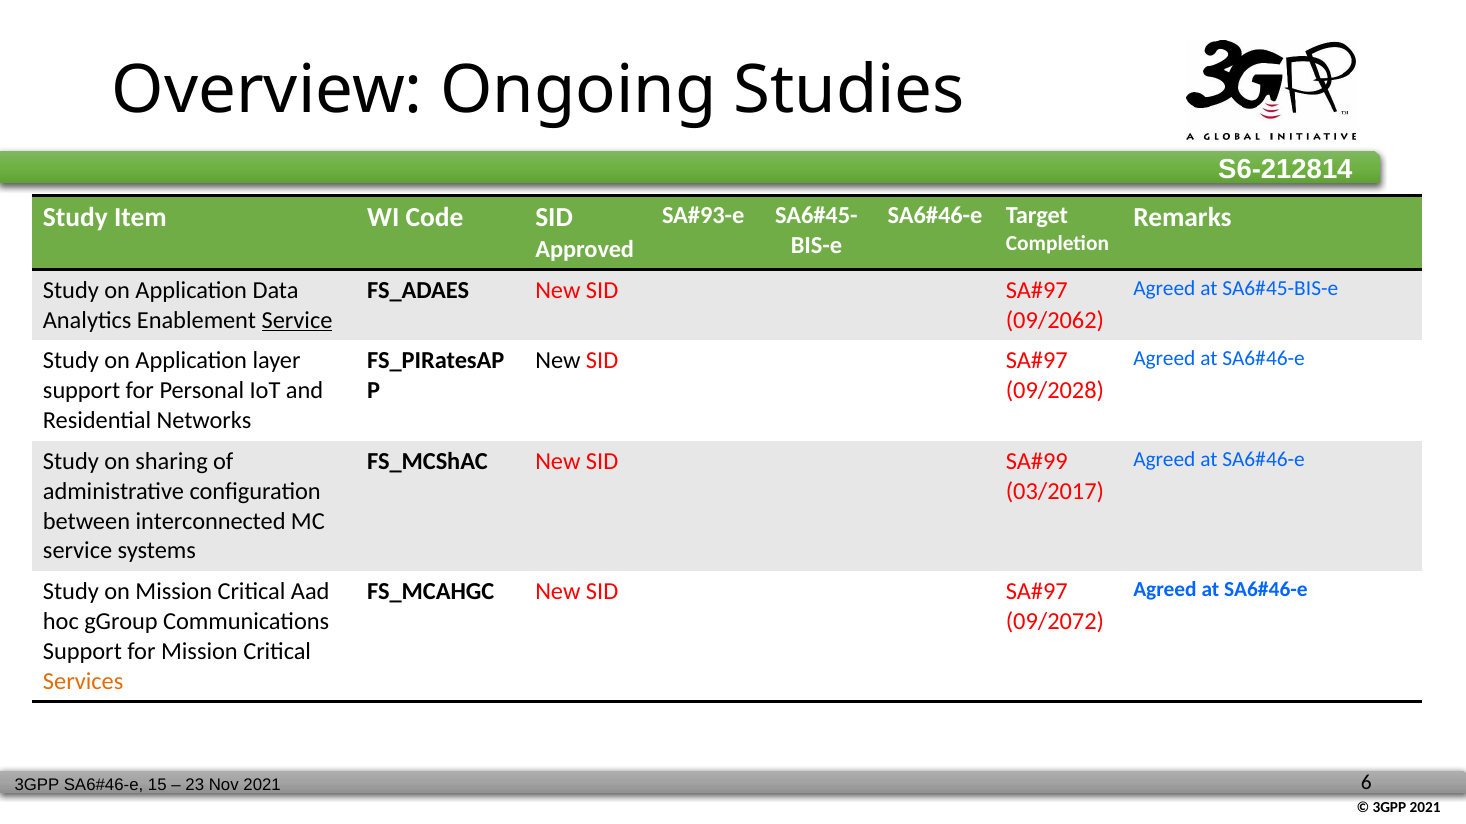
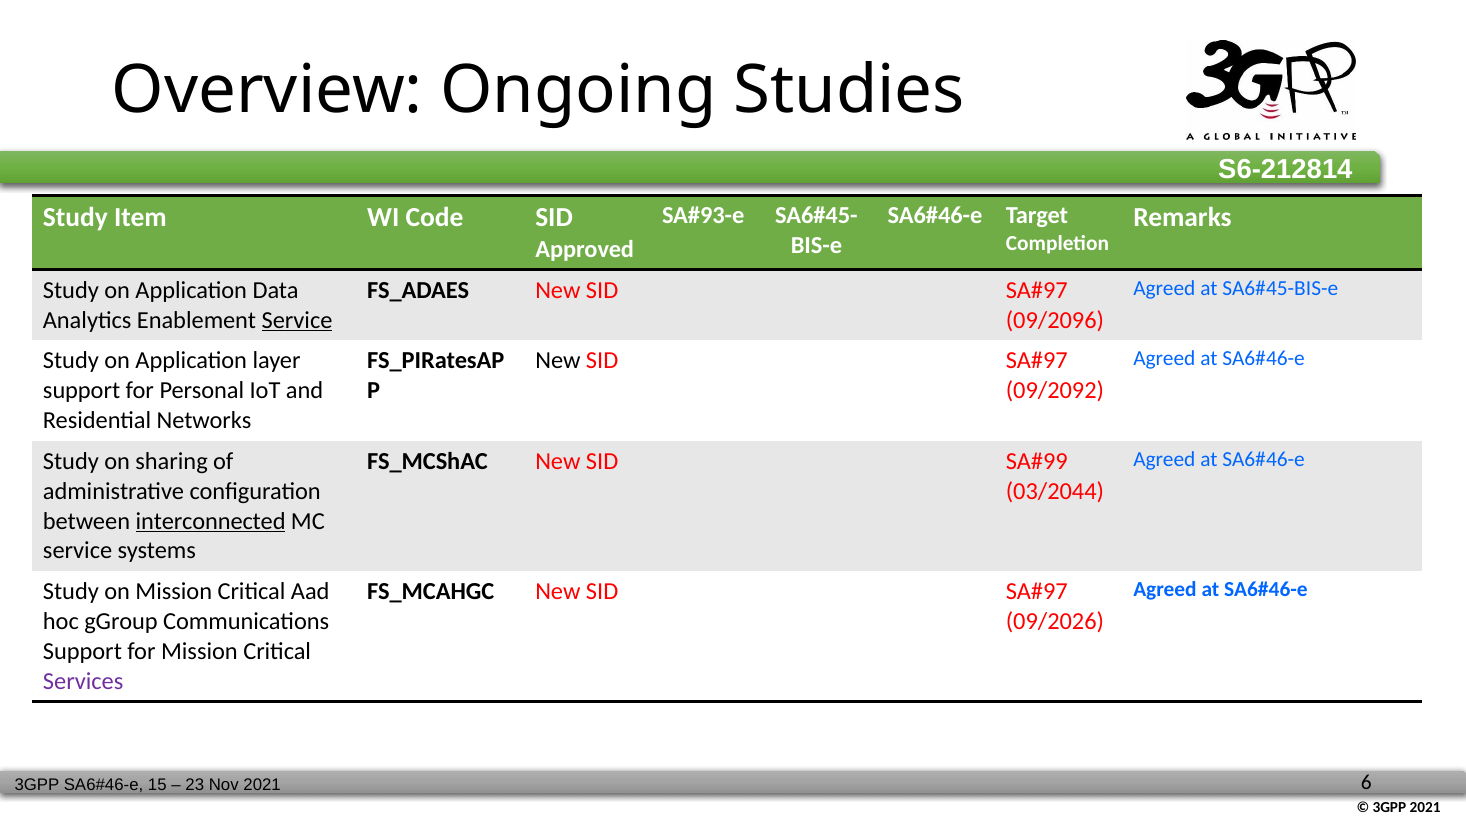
09/2062: 09/2062 -> 09/2096 (1055, 320)
09/2028: 09/2028 -> 09/2092 (1055, 391)
03/2017: 03/2017 -> 03/2044 (1055, 492)
interconnected underline: none -> present (211, 521)
09/2072: 09/2072 -> 09/2026 (1055, 622)
Services colour: orange -> purple (83, 682)
